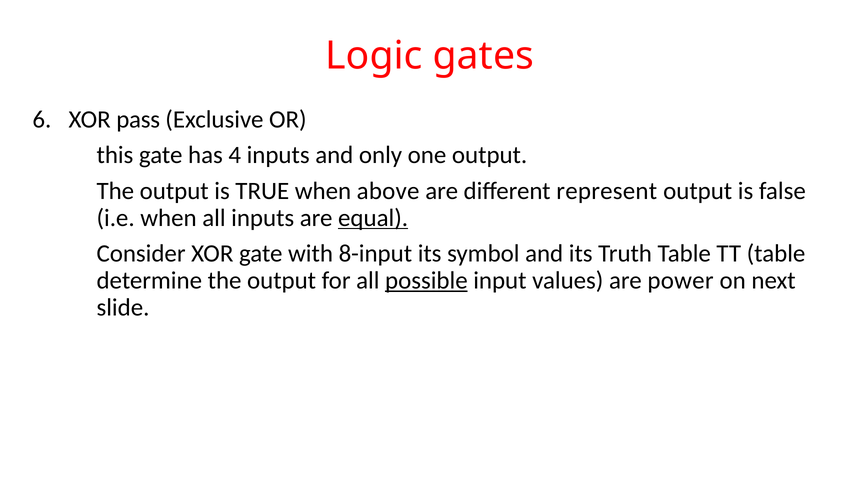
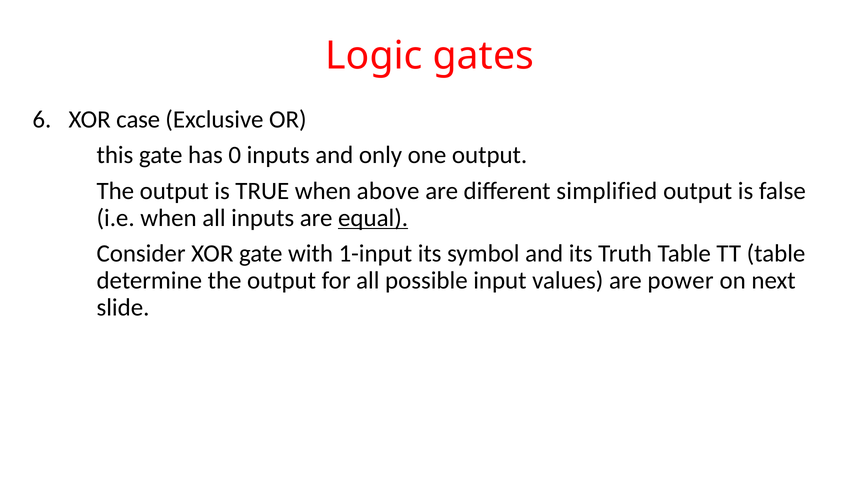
pass: pass -> case (138, 119)
4: 4 -> 0 (235, 155)
represent: represent -> simplified (607, 191)
8-input: 8-input -> 1-input (375, 254)
possible underline: present -> none (426, 280)
